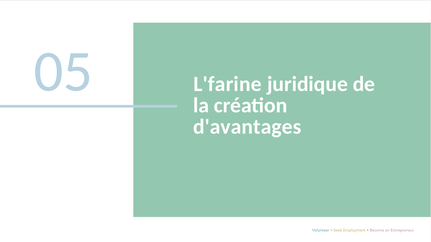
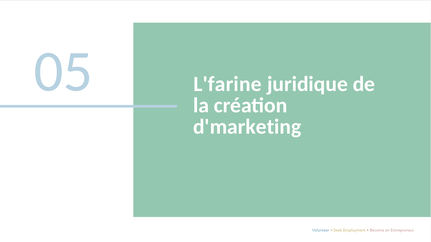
d'avantages: d'avantages -> d'marketing (247, 127)
